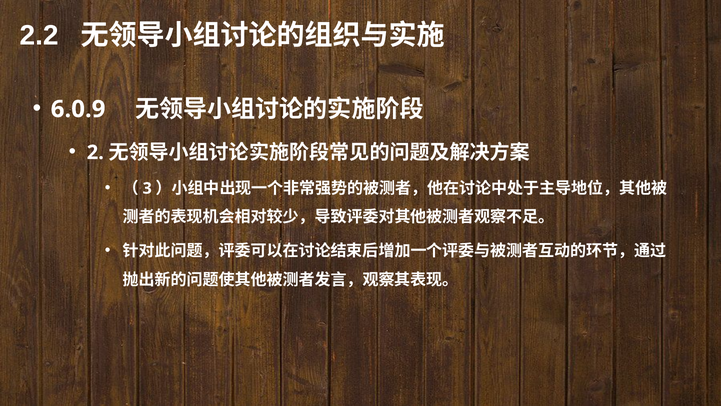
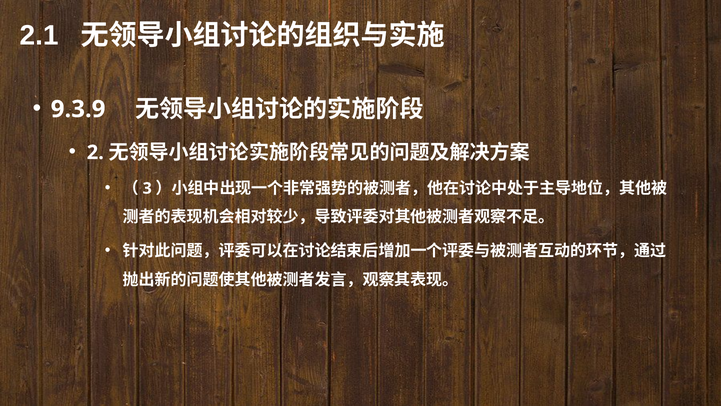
2.2: 2.2 -> 2.1 (39, 36)
6.0.9: 6.0.9 -> 9.3.9 (78, 109)
